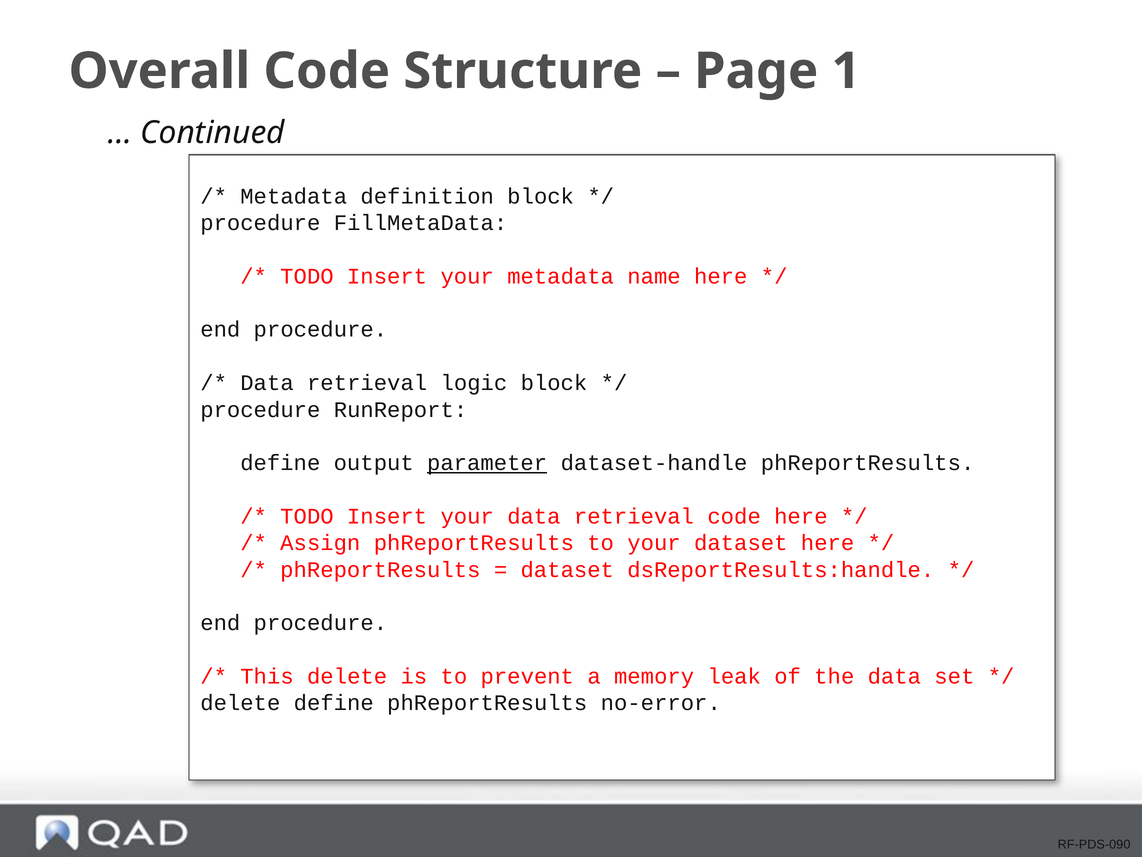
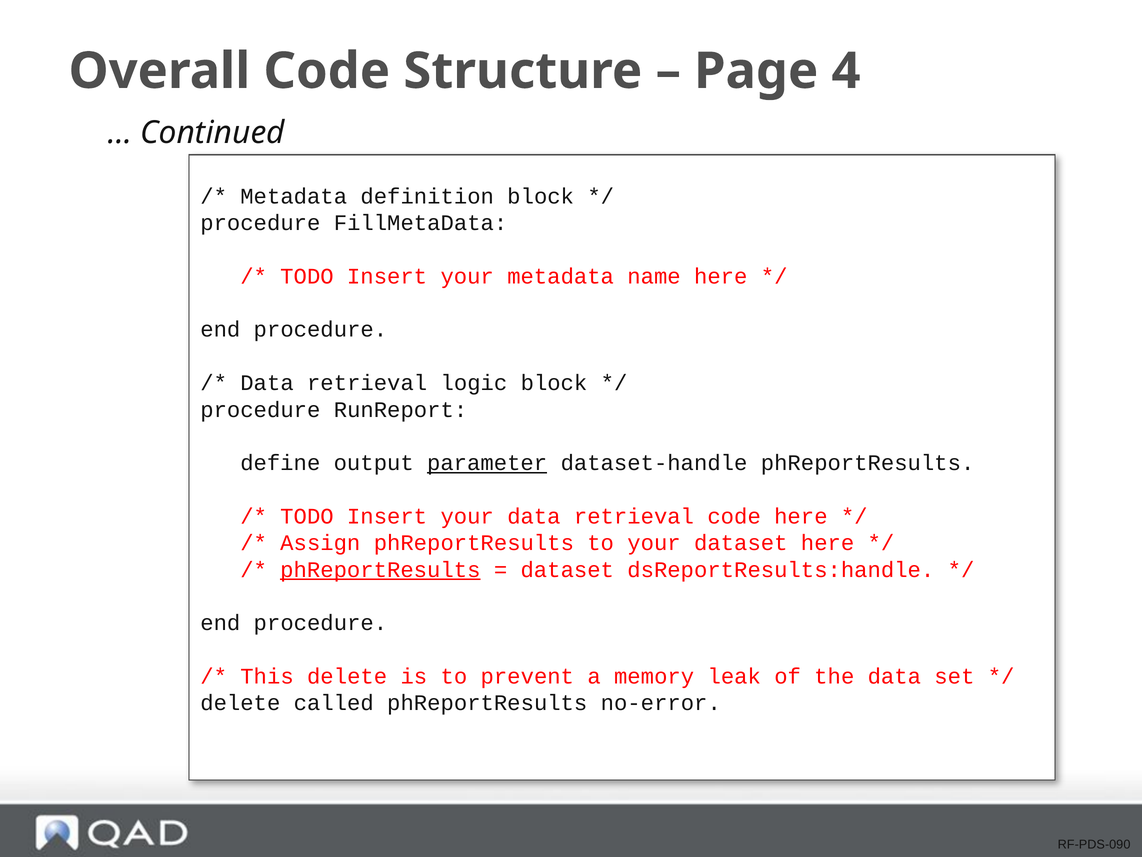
1: 1 -> 4 (846, 71)
phReportResults underline: none -> present (380, 569)
delete define: define -> called (334, 703)
